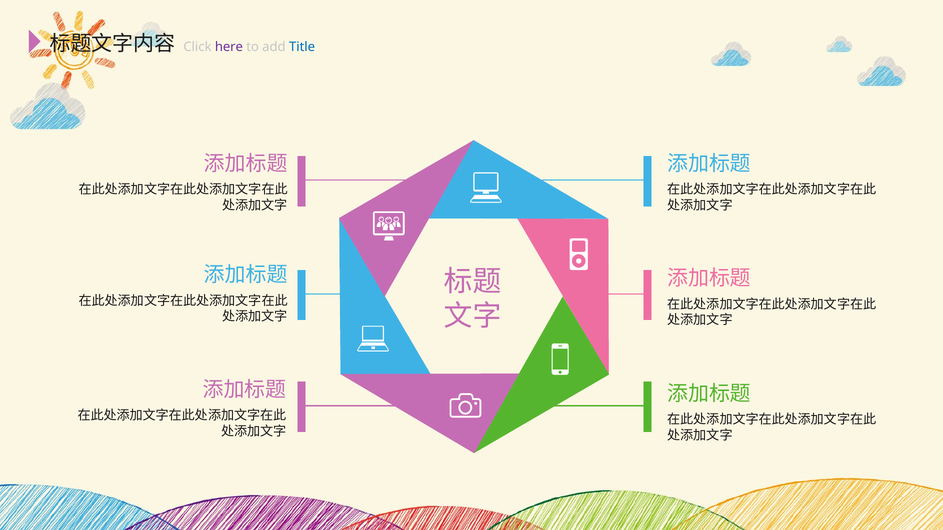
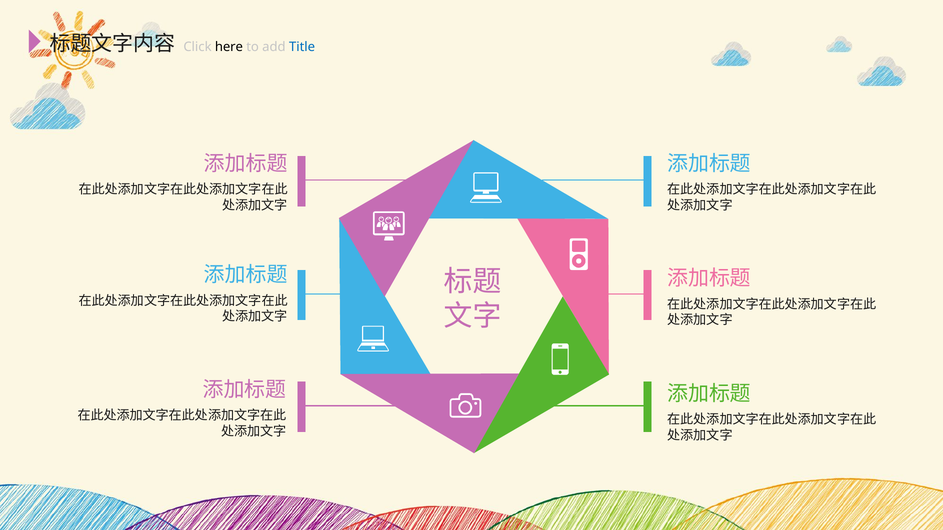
here colour: purple -> black (229, 47)
